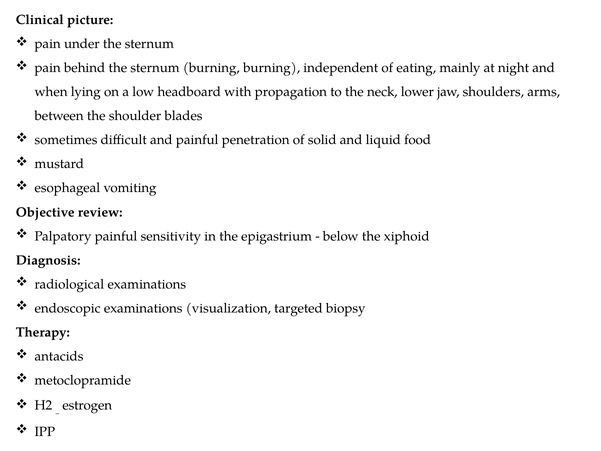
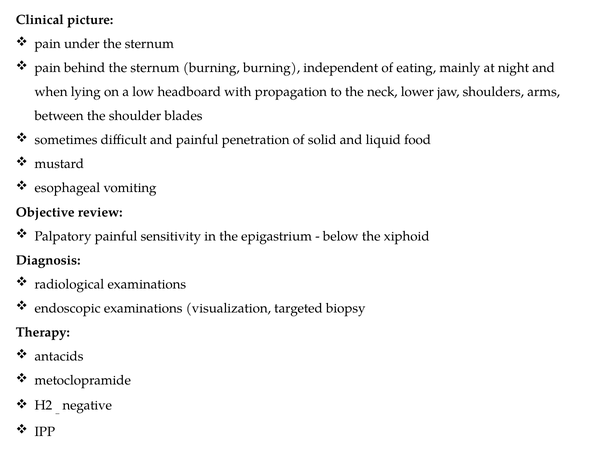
estrogen: estrogen -> negative (87, 405)
